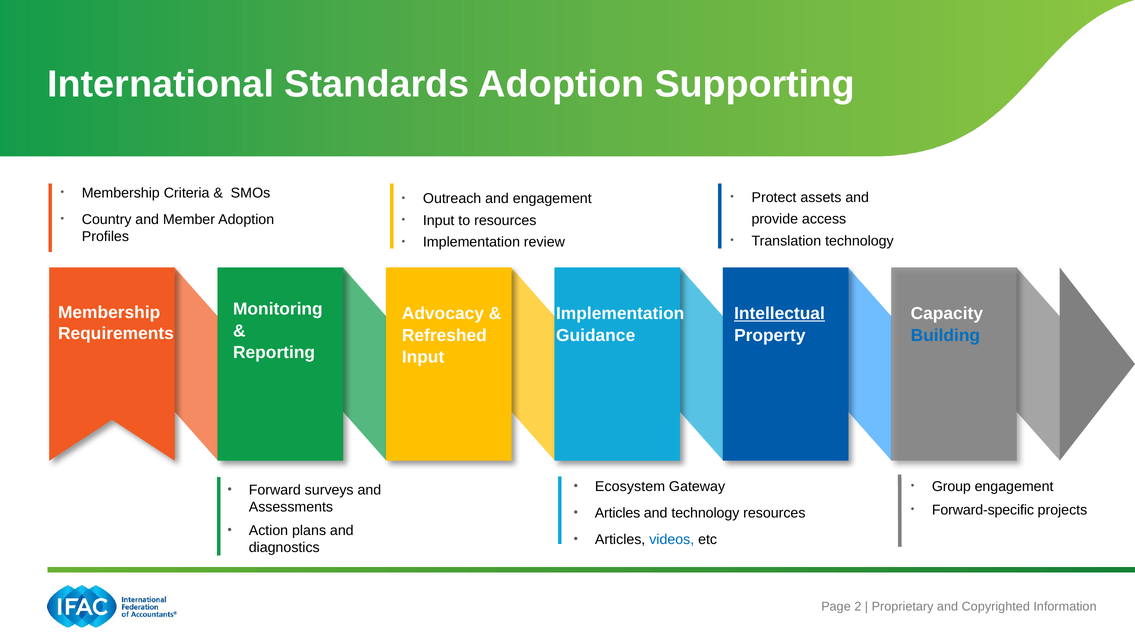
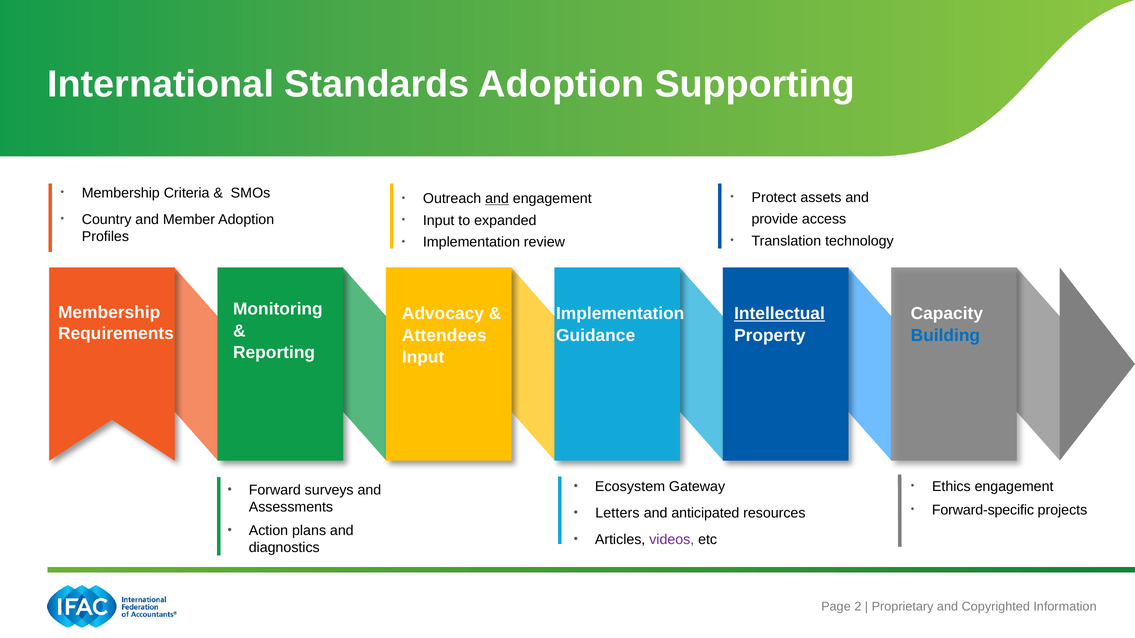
and underline: none -> present (497, 199)
to resources: resources -> expanded (505, 221)
Refreshed: Refreshed -> Attendees (444, 336)
Group: Group -> Ethics (951, 487)
Articles: Articles -> Letters (617, 513)
and technology: technology -> anticipated (705, 513)
videos colour: blue -> purple (672, 540)
